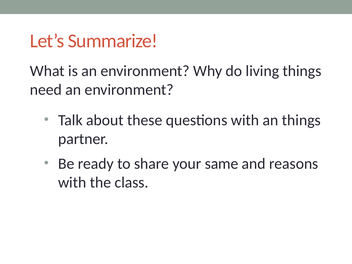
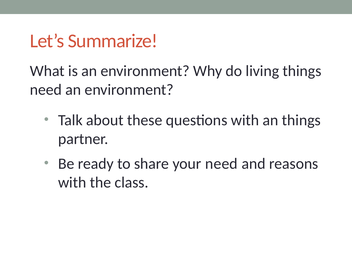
your same: same -> need (221, 164)
